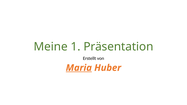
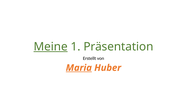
Meine underline: none -> present (51, 47)
